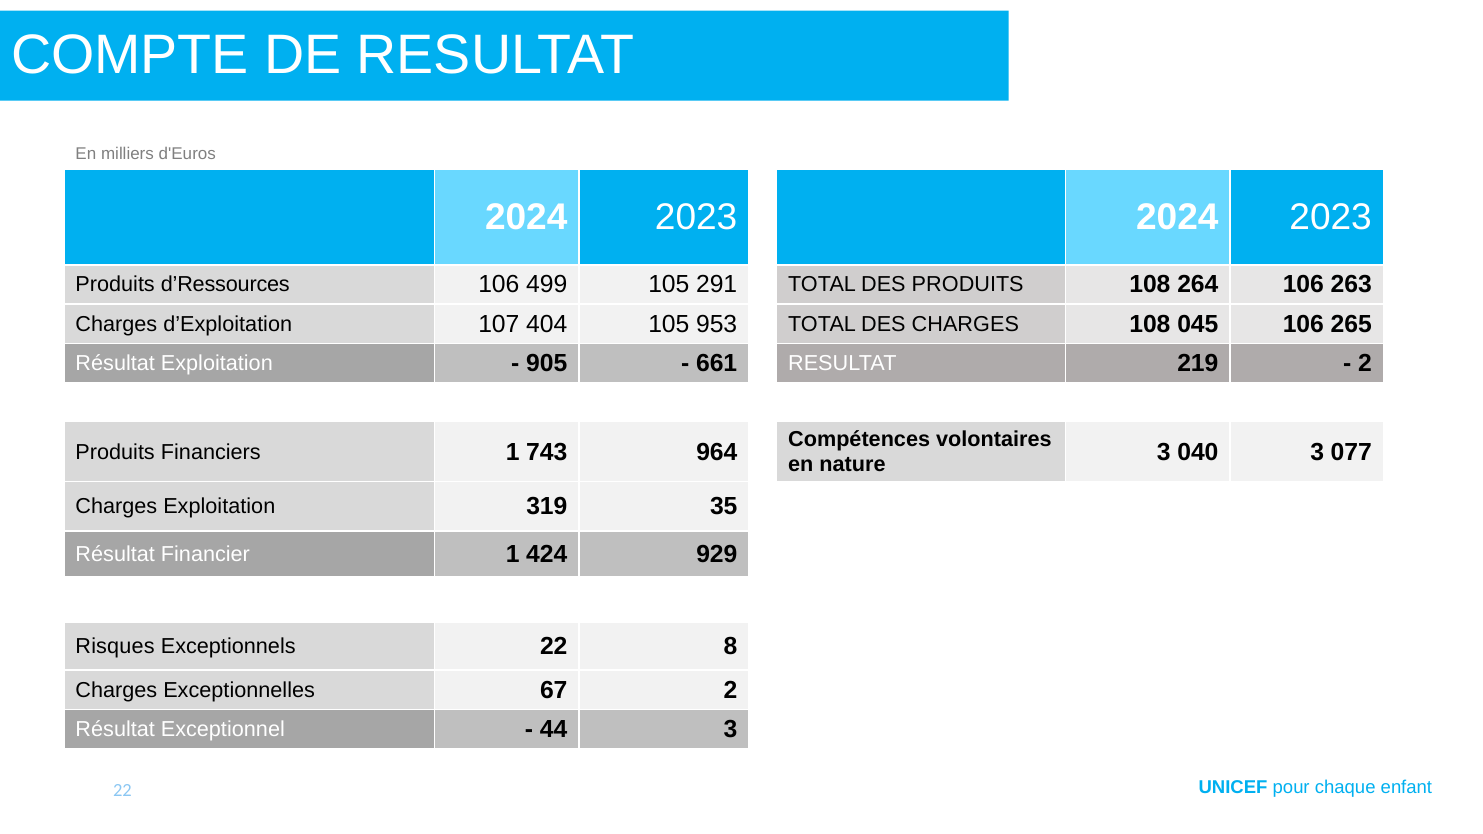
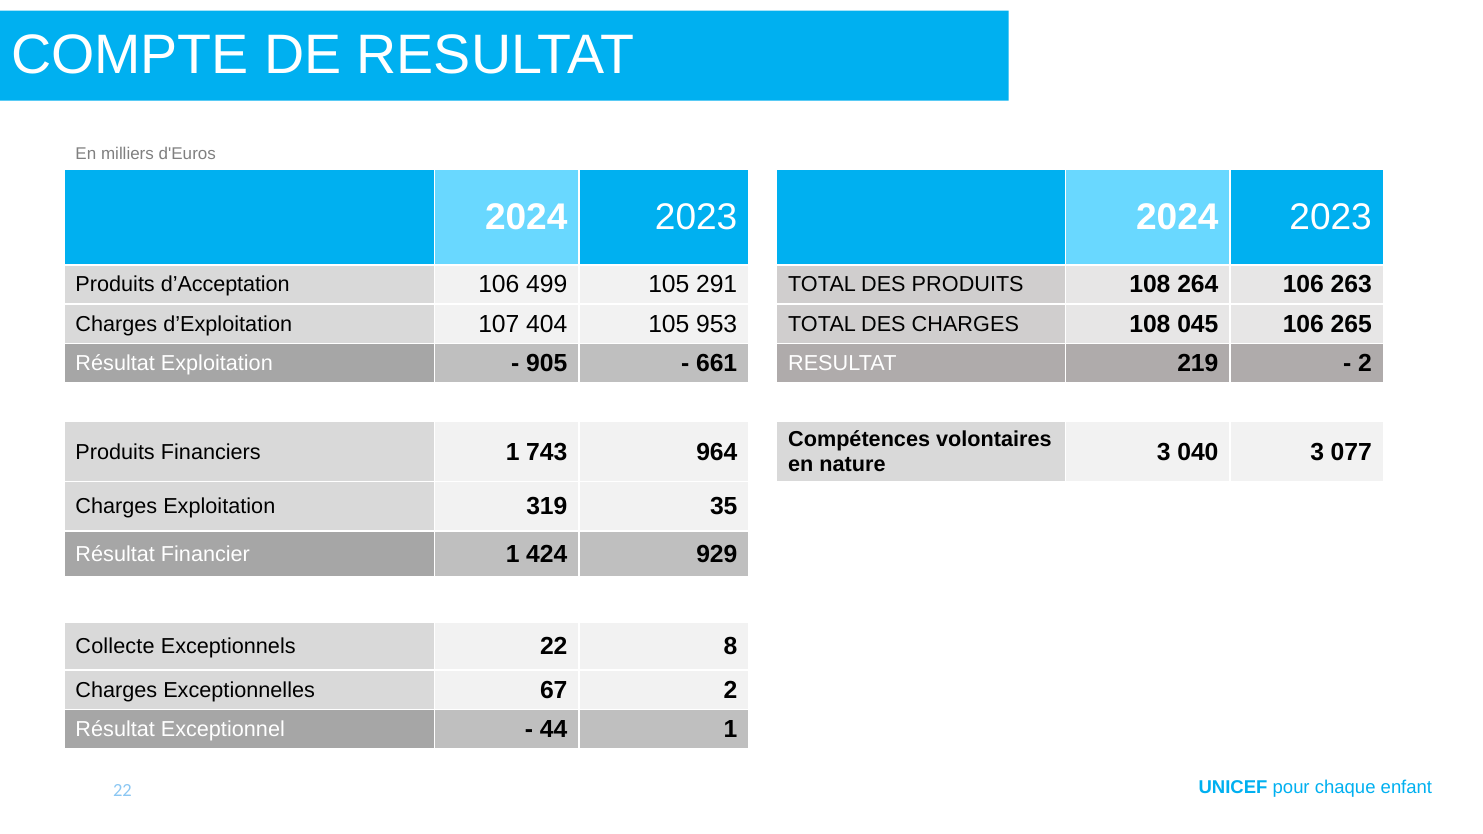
d’Ressources: d’Ressources -> d’Acceptation (225, 285)
Risques: Risques -> Collecte (115, 647)
44 3: 3 -> 1 (731, 729)
